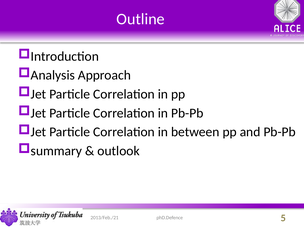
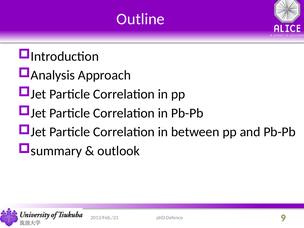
5: 5 -> 9 (283, 218)
